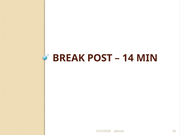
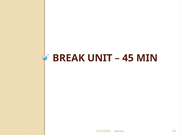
POST: POST -> UNIT (100, 58)
14: 14 -> 45 (128, 58)
